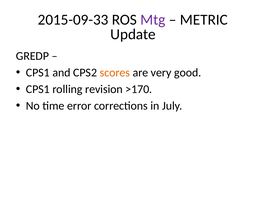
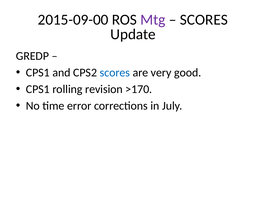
2015-09-33: 2015-09-33 -> 2015-09-00 (73, 20)
METRIC: METRIC -> SCORES (204, 20)
scores colour: orange -> blue (115, 72)
